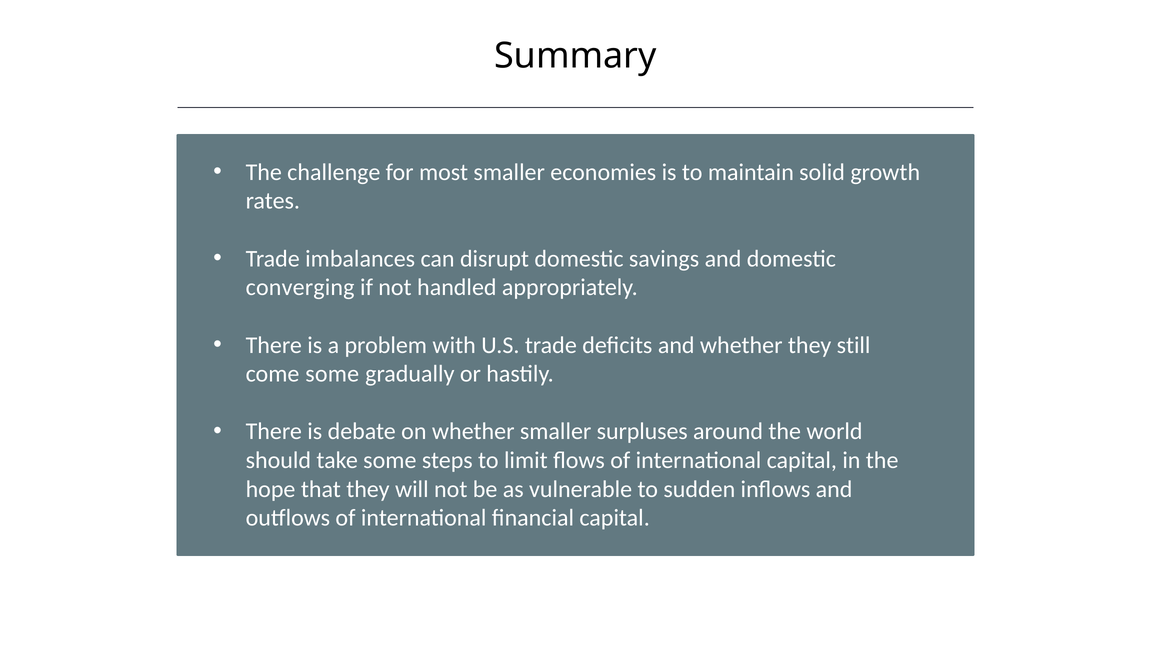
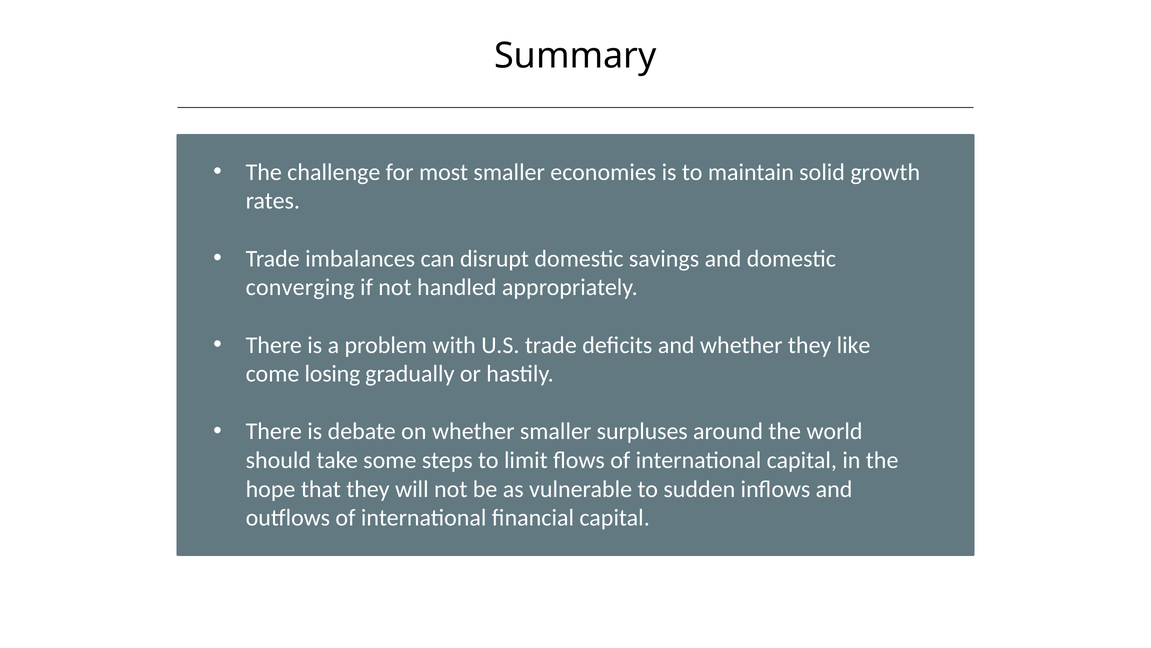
still: still -> like (854, 345)
come some: some -> losing (332, 374)
